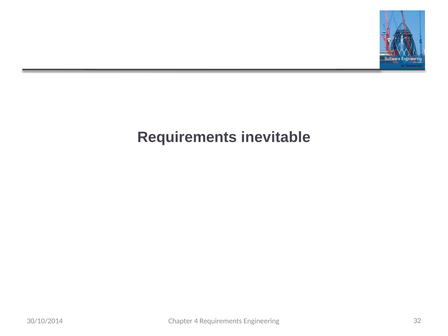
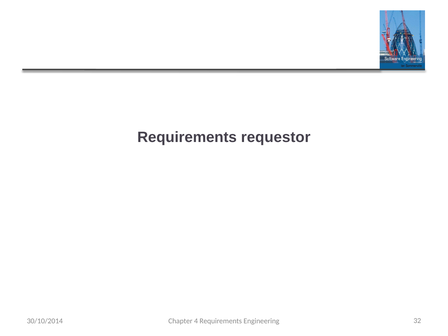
inevitable: inevitable -> requestor (276, 137)
